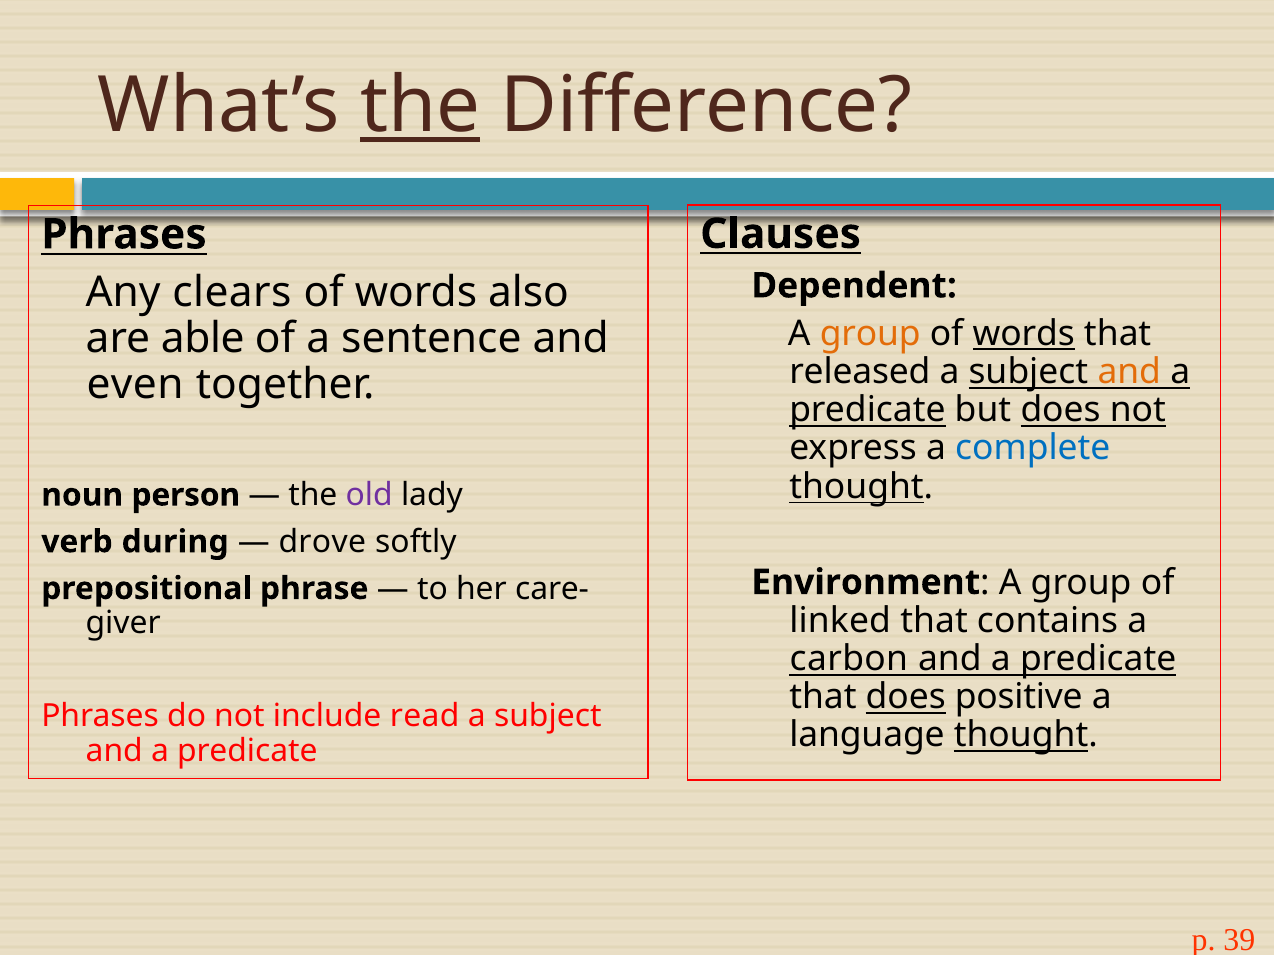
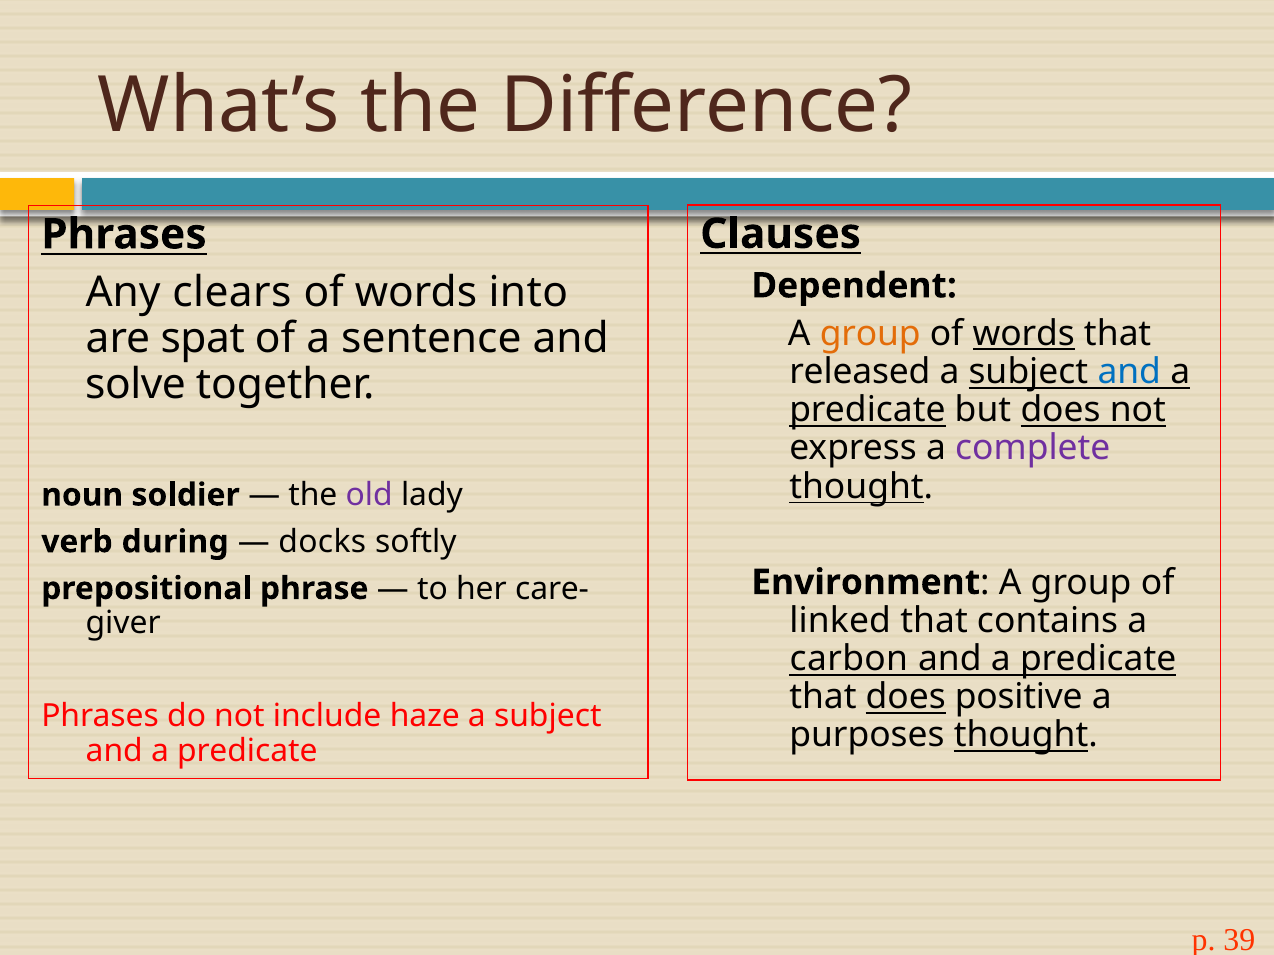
the underline: present -> none (420, 106)
also: also -> into (528, 293)
able: able -> spat (203, 339)
and colour: orange -> blue (1129, 372)
even: even -> solve (136, 384)
complete colour: blue -> purple (1033, 449)
person: person -> soldier (186, 495)
drove: drove -> docks (322, 542)
read: read -> haze (425, 717)
language: language -> purposes (867, 736)
